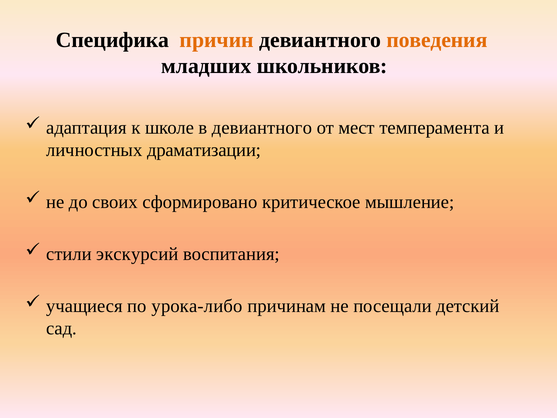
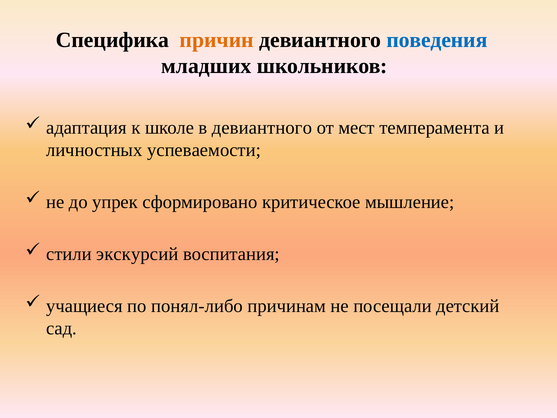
поведения colour: orange -> blue (437, 40)
драматизации: драматизации -> успеваемости (204, 150)
своих: своих -> упрек (115, 202)
урока-либо: урока-либо -> понял-либо (197, 306)
